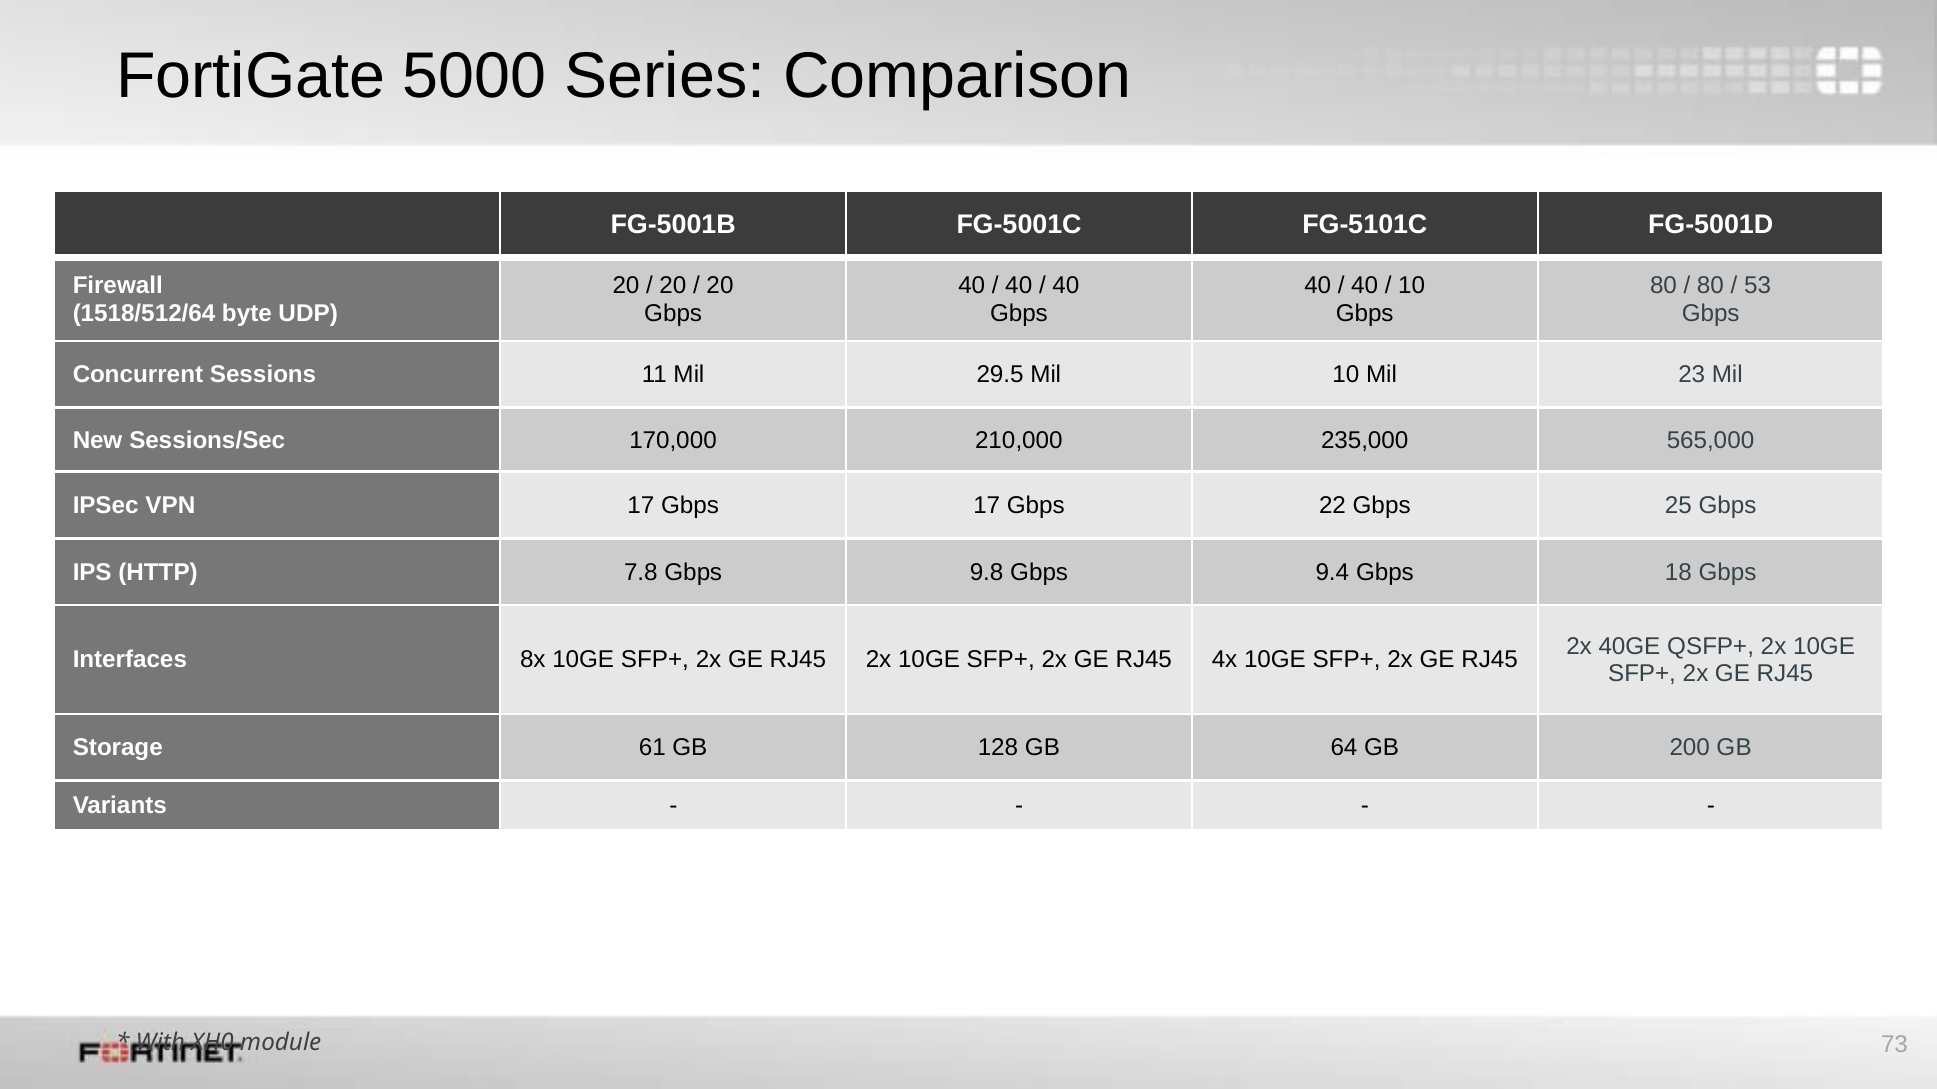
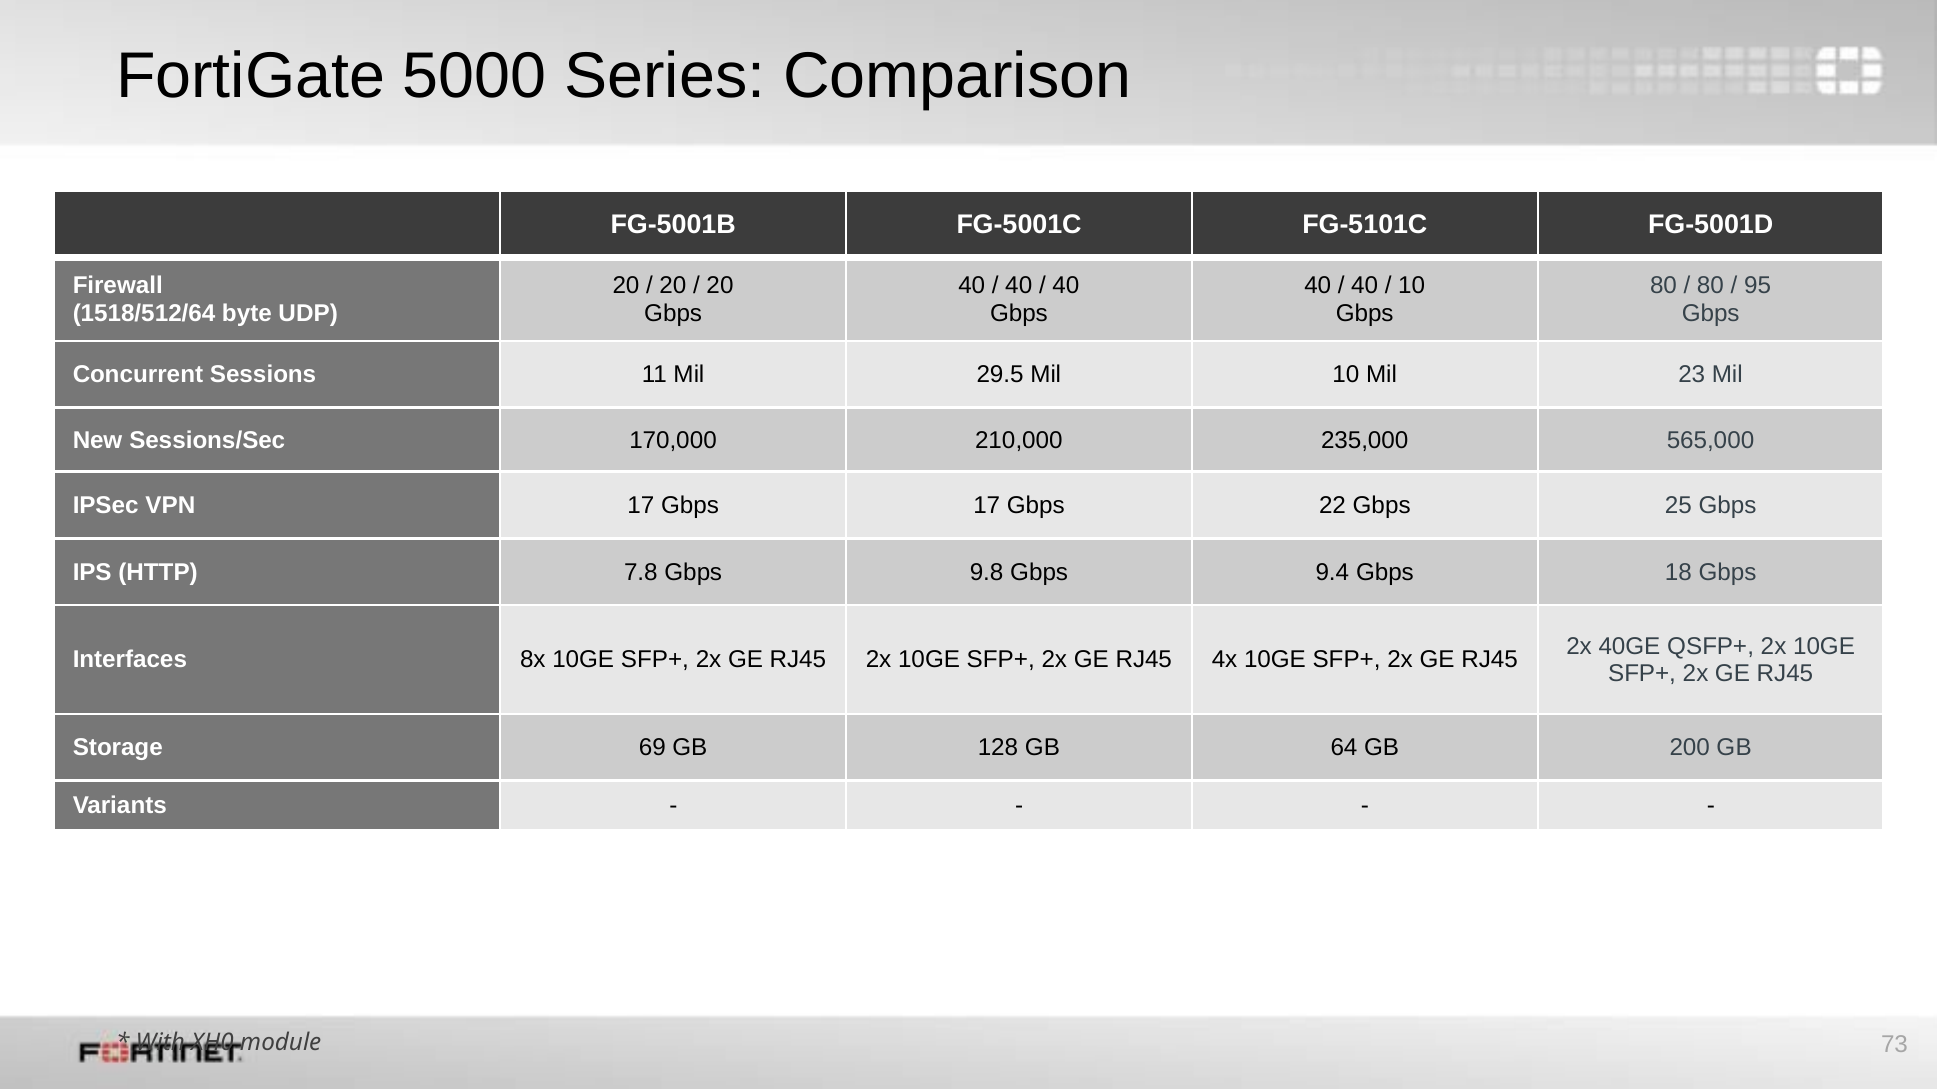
53: 53 -> 95 (1758, 286)
61: 61 -> 69 (652, 748)
